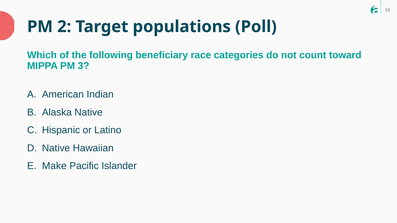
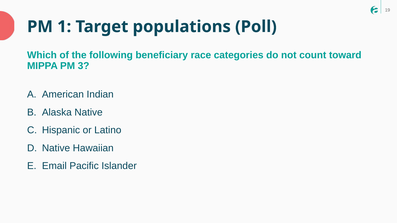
2: 2 -> 1 (64, 27)
Make: Make -> Email (54, 166)
